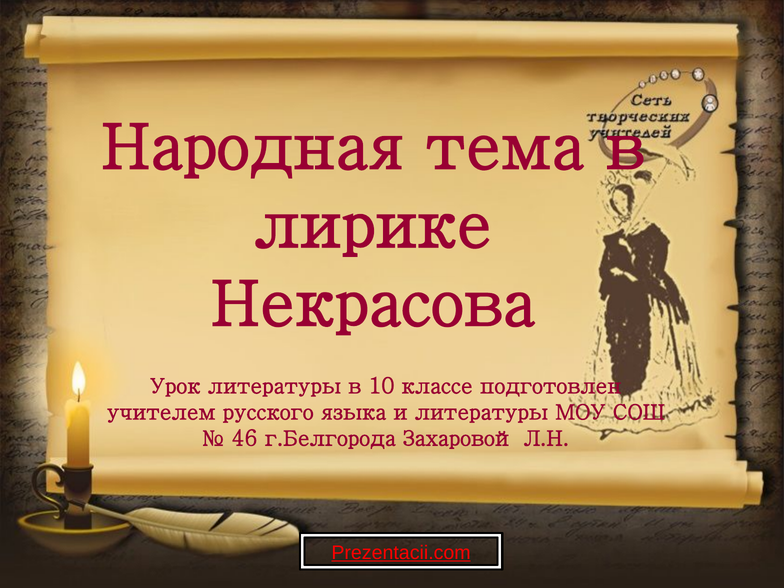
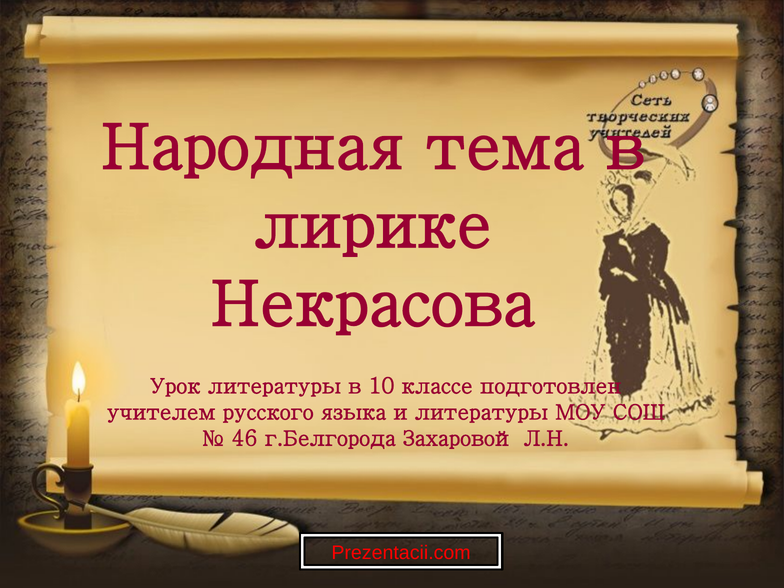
Prezentacii.com underline: present -> none (401, 553)
